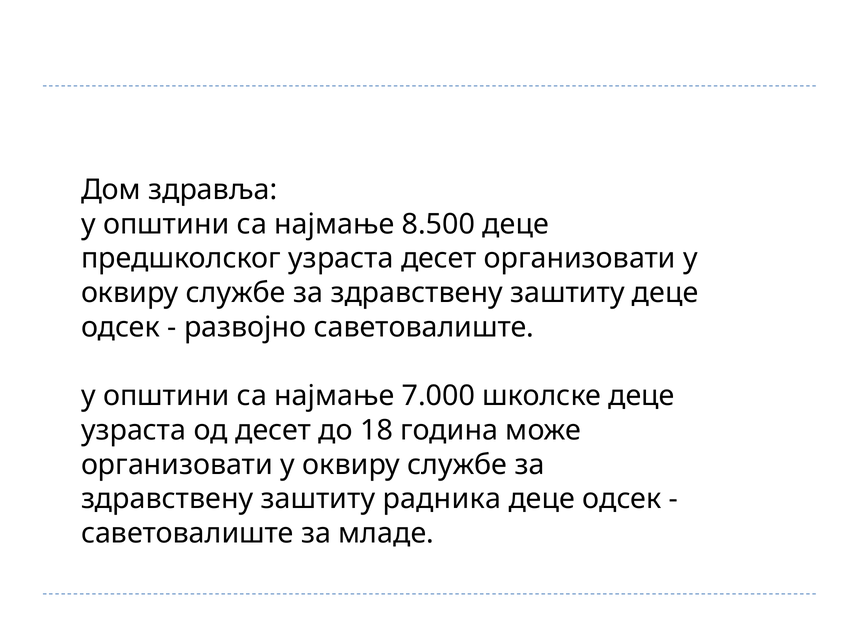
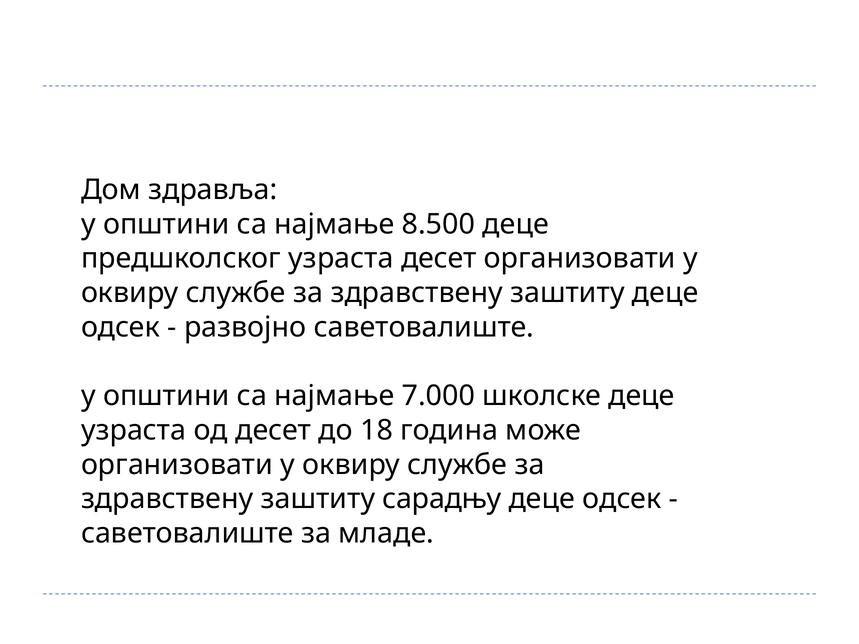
радника: радника -> сарадњу (442, 499)
